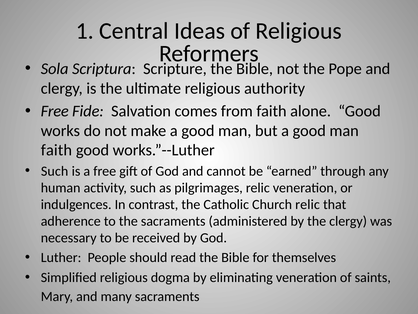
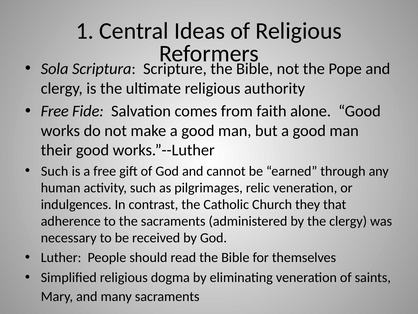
faith: faith -> their (57, 150)
Church relic: relic -> they (308, 204)
